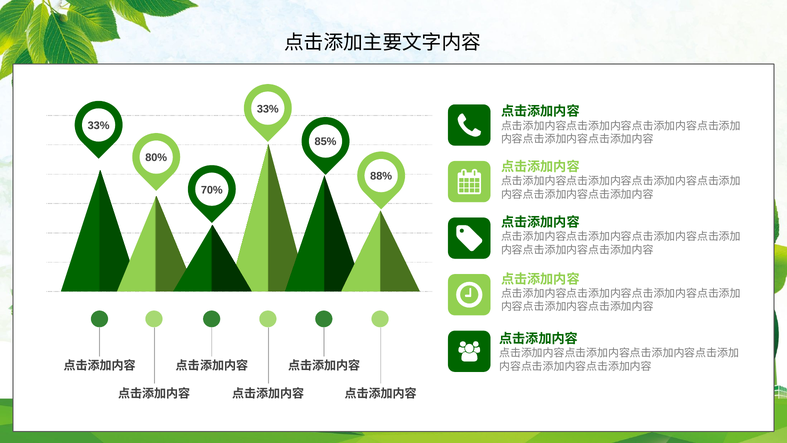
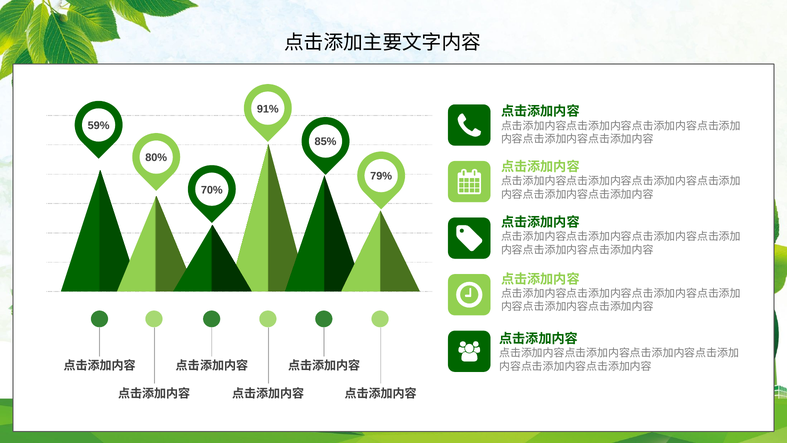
33%: 33% -> 91% (268, 109)
33%: 33% -> 59% (99, 126)
88%: 88% -> 79% (381, 176)
